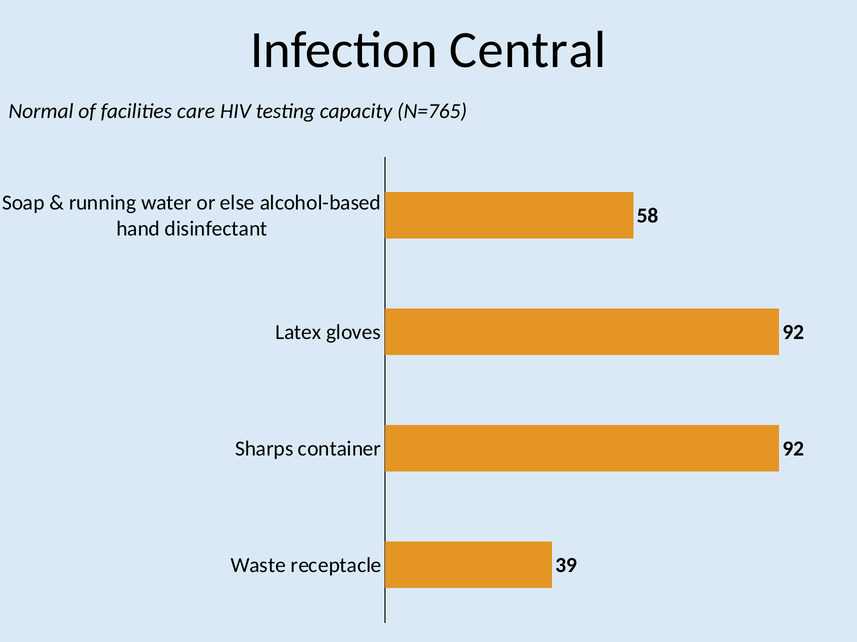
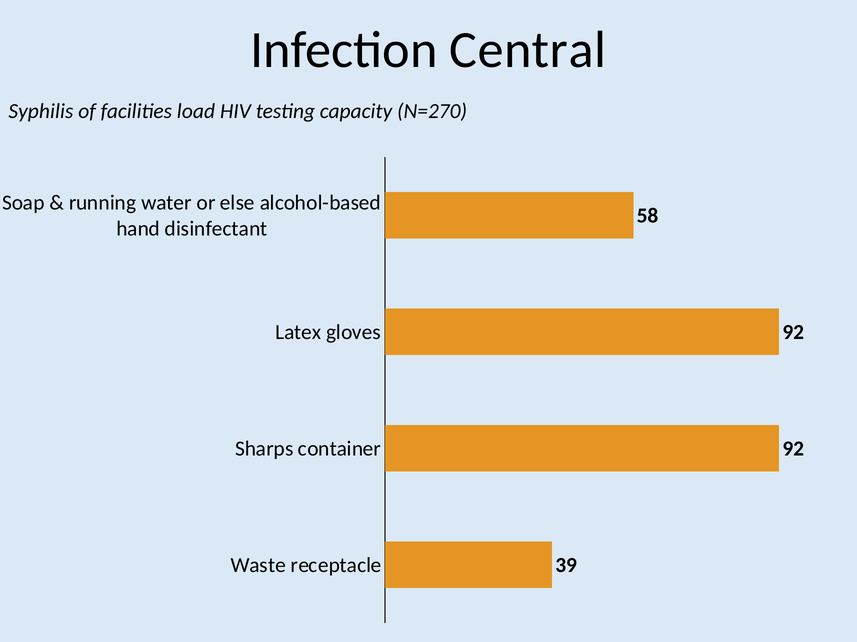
Normal: Normal -> Syphilis (41, 111)
care: care -> load (196, 111)
N=765: N=765 -> N=270 (432, 111)
